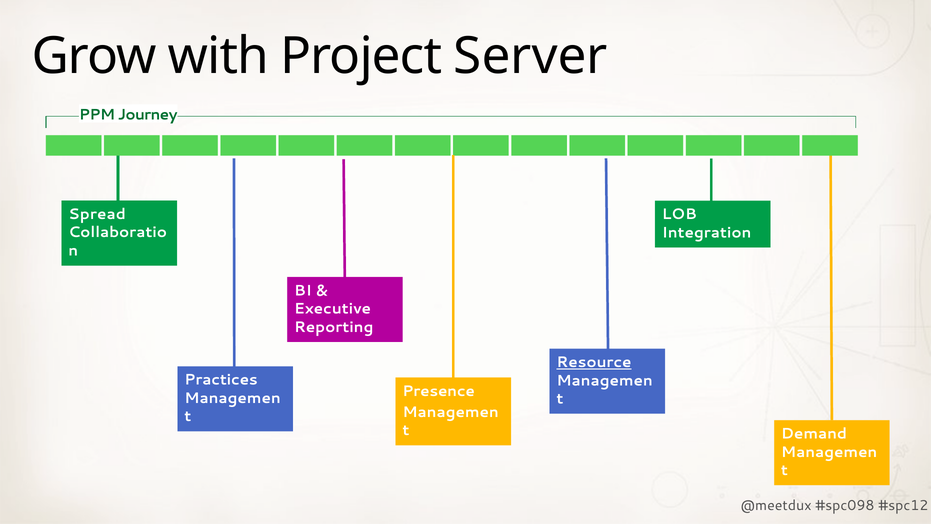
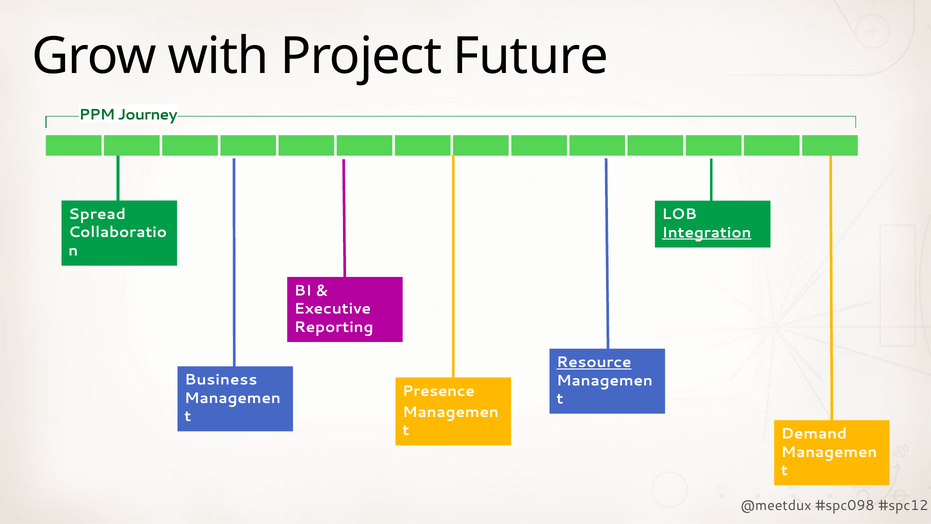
Server: Server -> Future (531, 56)
Integration underline: none -> present (707, 232)
Practices: Practices -> Business (221, 380)
